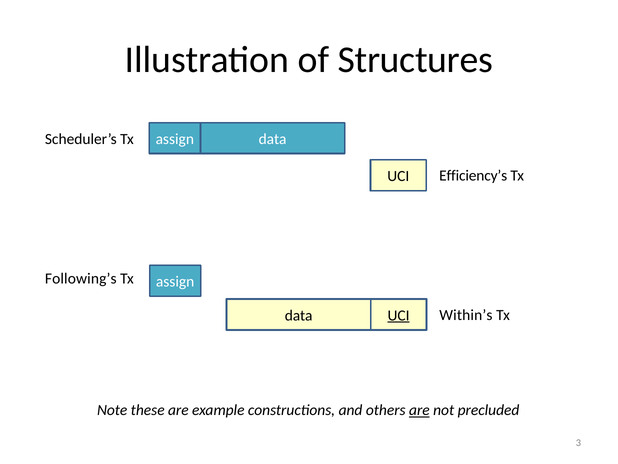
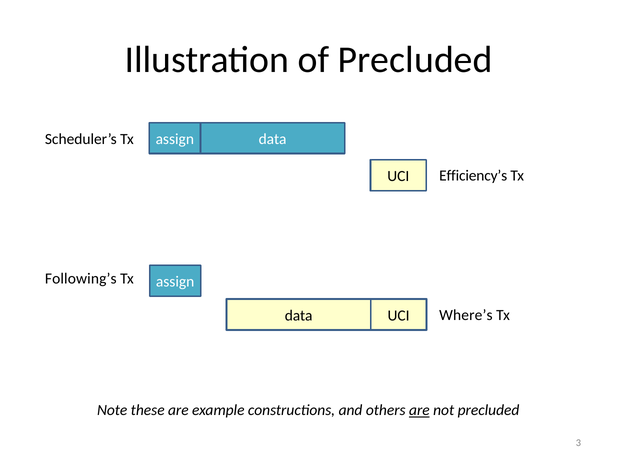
of Structures: Structures -> Precluded (415, 60)
Within’s: Within’s -> Where’s (466, 315)
UCI underline: present -> none (399, 315)
